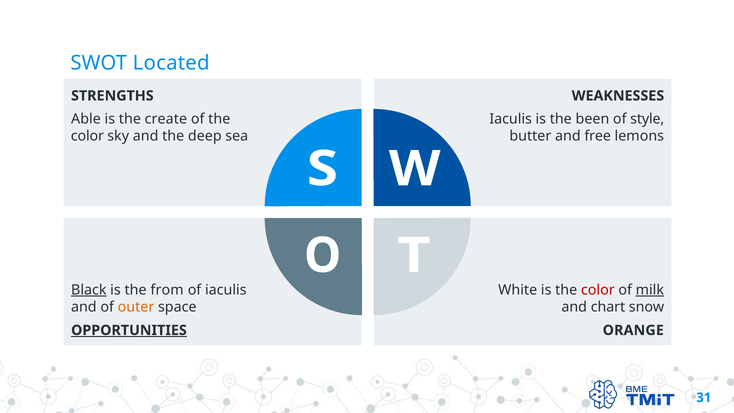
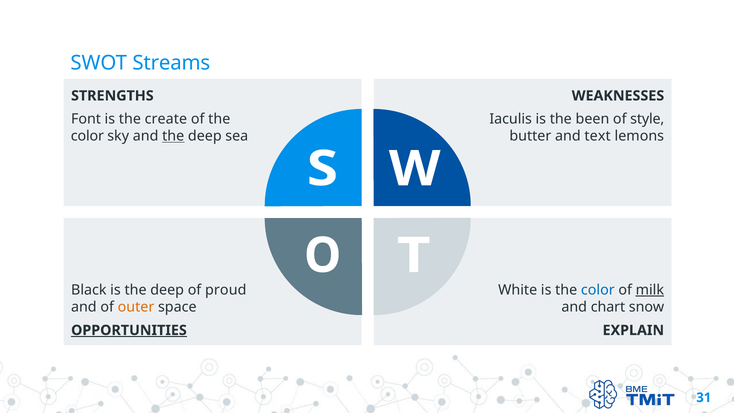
Located: Located -> Streams (171, 63)
Able: Able -> Font (86, 119)
the underline: none -> present (173, 136)
free: free -> text (598, 136)
Black underline: present -> none (89, 290)
is the from: from -> deep (167, 290)
of iaculis: iaculis -> proud (226, 290)
color colour: red -> blue (598, 290)
ORANGE: ORANGE -> EXPLAIN (633, 330)
